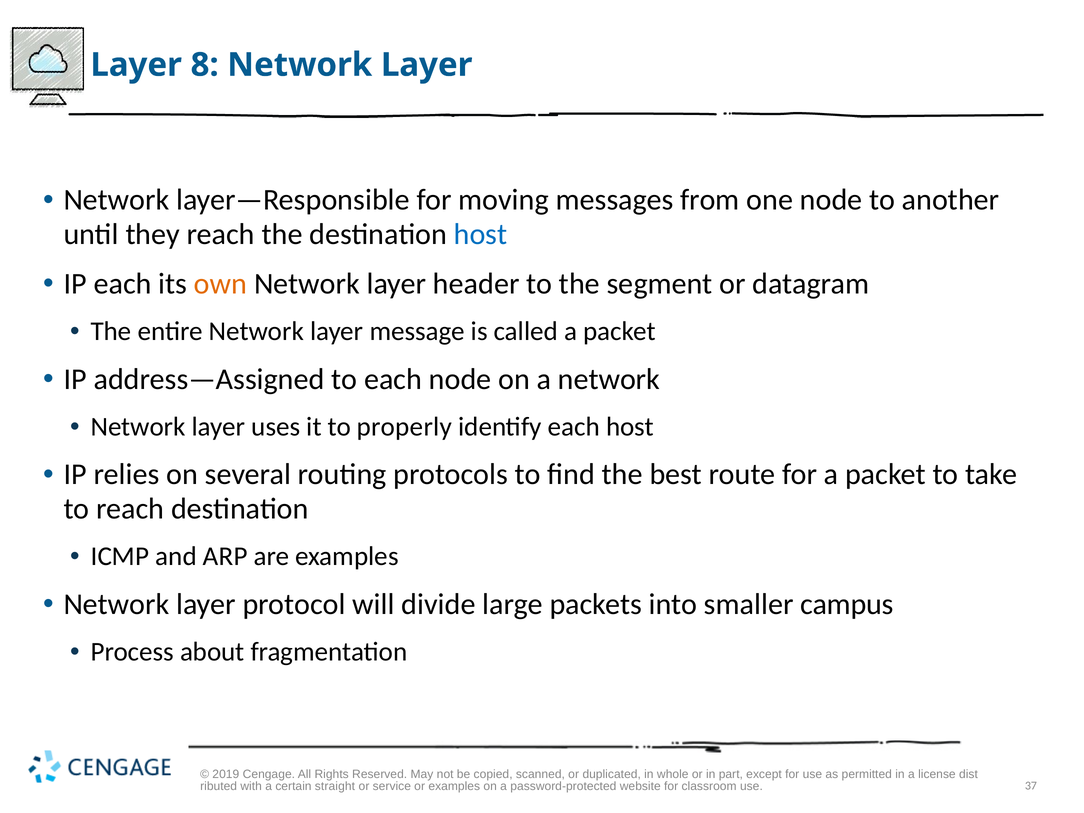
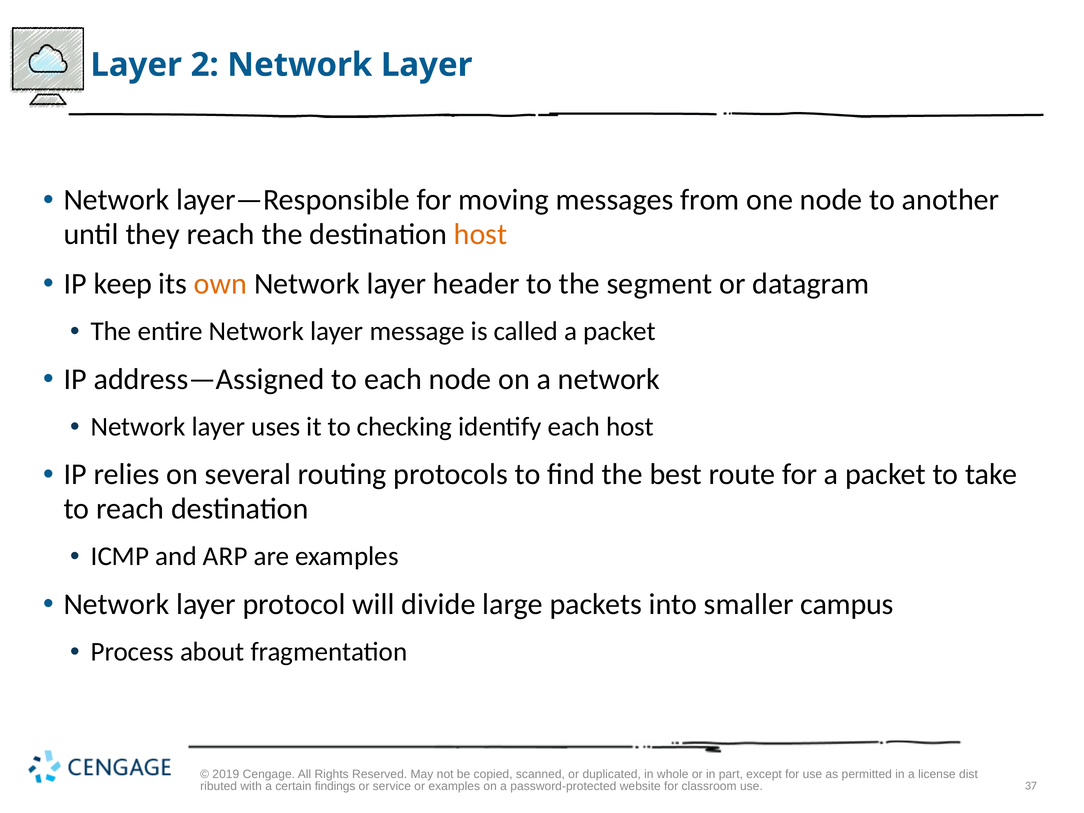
8: 8 -> 2 (205, 65)
host colour: blue -> orange (480, 234)
P each: each -> keep (123, 284)
properly: properly -> checking (405, 427)
straight: straight -> findings (335, 786)
